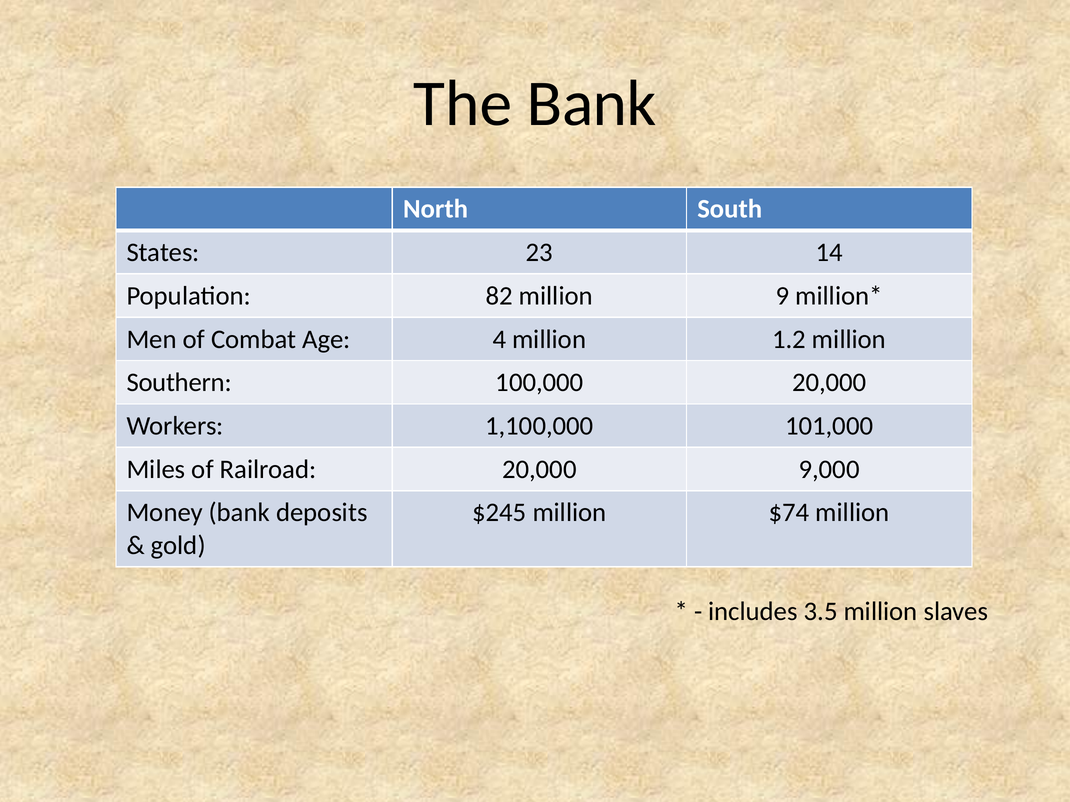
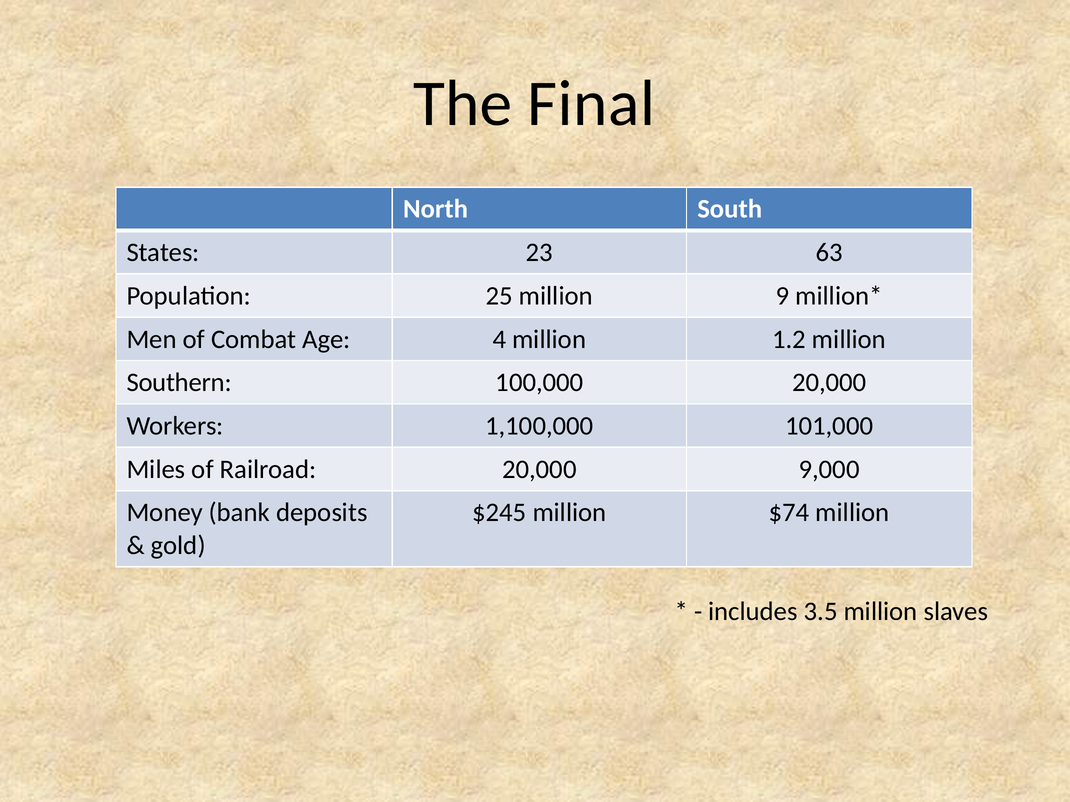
The Bank: Bank -> Final (591, 104)
14: 14 -> 63 (829, 253)
82: 82 -> 25 (499, 296)
